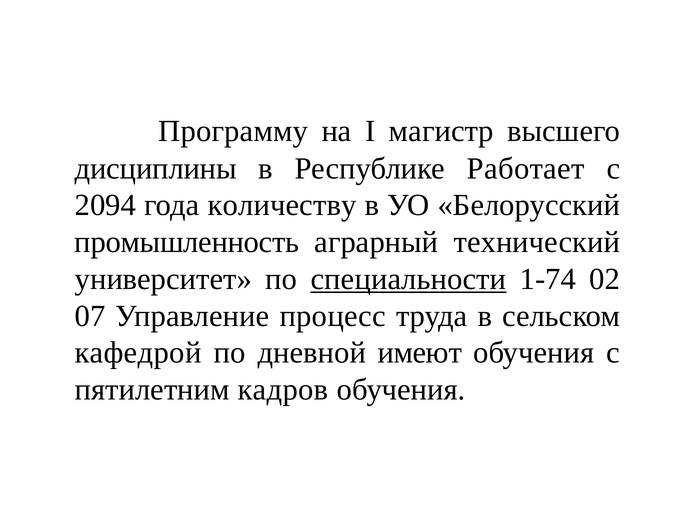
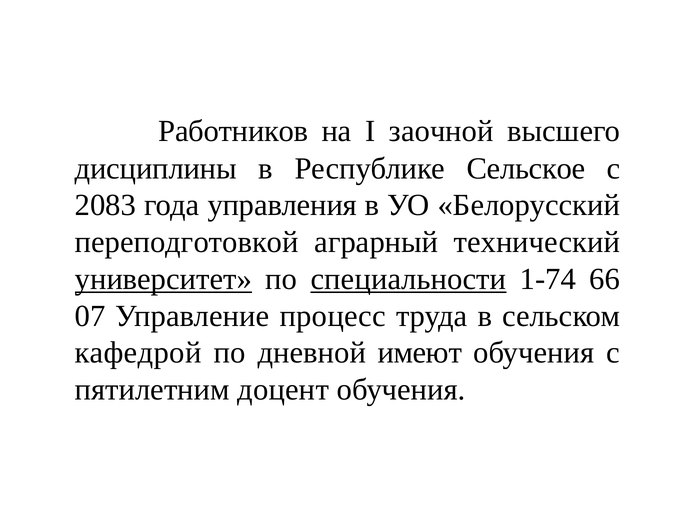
Программу: Программу -> Работников (233, 131)
магистр: магистр -> заочной (441, 131)
Работает: Работает -> Сельское (526, 168)
2094: 2094 -> 2083 (105, 205)
количеству: количеству -> управления (282, 205)
промышленность: промышленность -> переподготовкой (187, 242)
университет underline: none -> present (163, 279)
02: 02 -> 66 (605, 279)
кадров: кадров -> доцент (283, 389)
